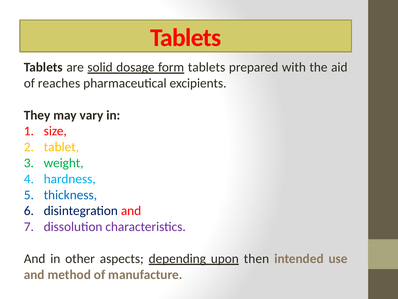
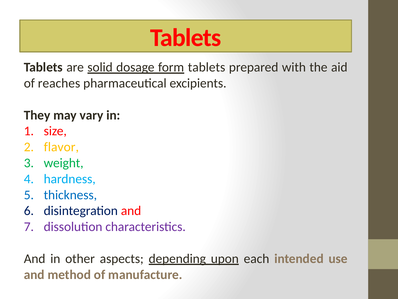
tablet: tablet -> flavor (61, 147)
then: then -> each (257, 258)
